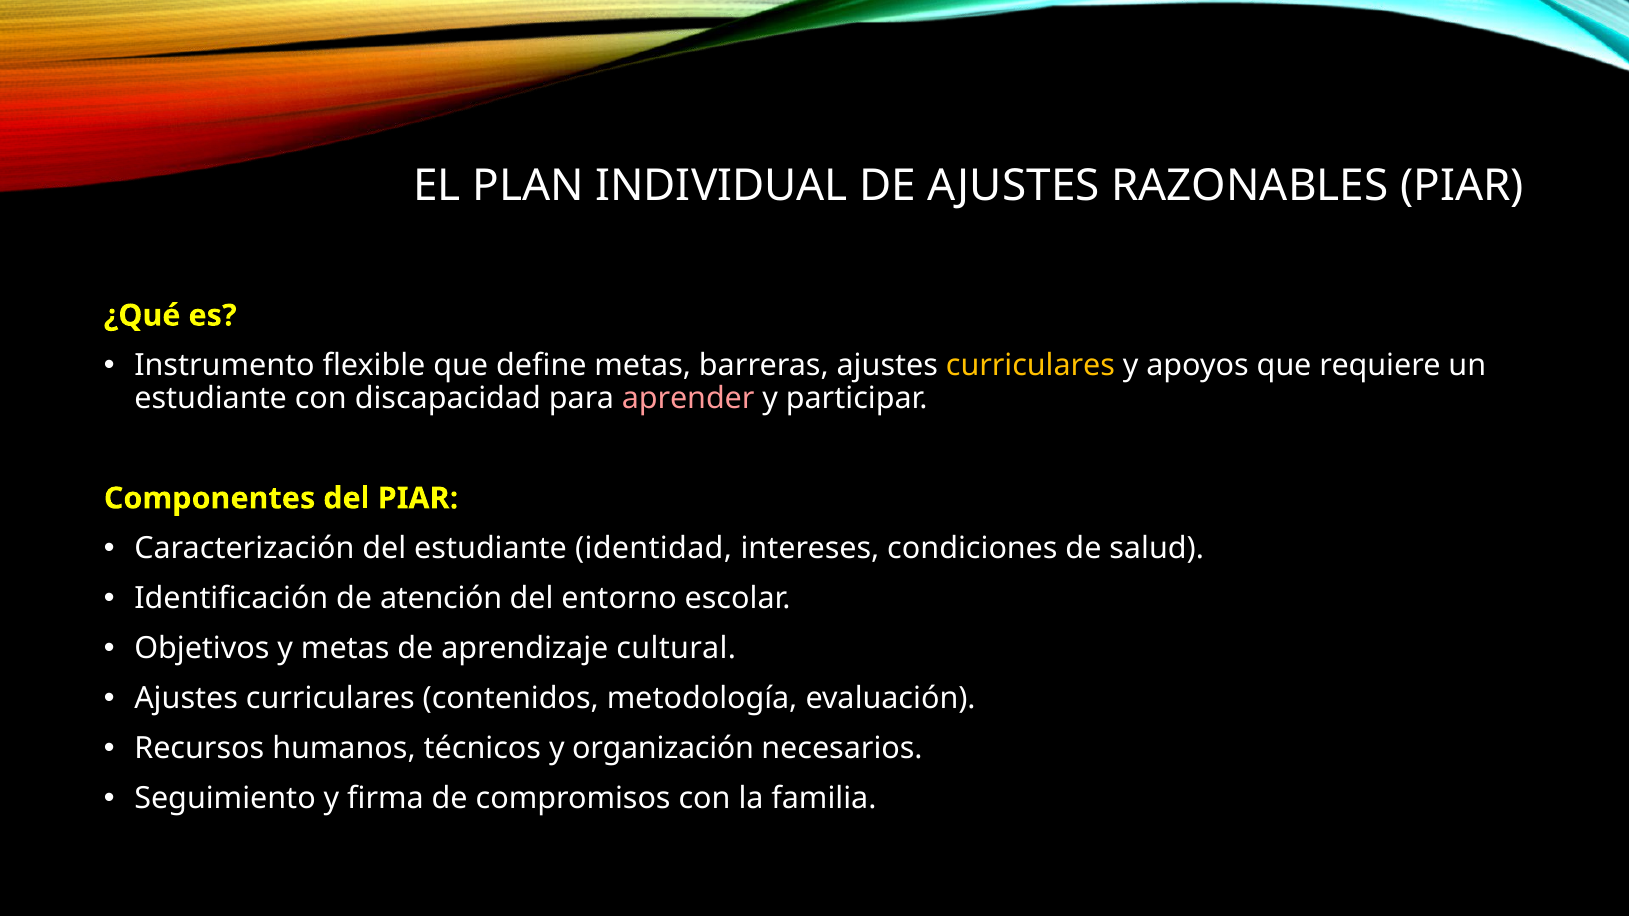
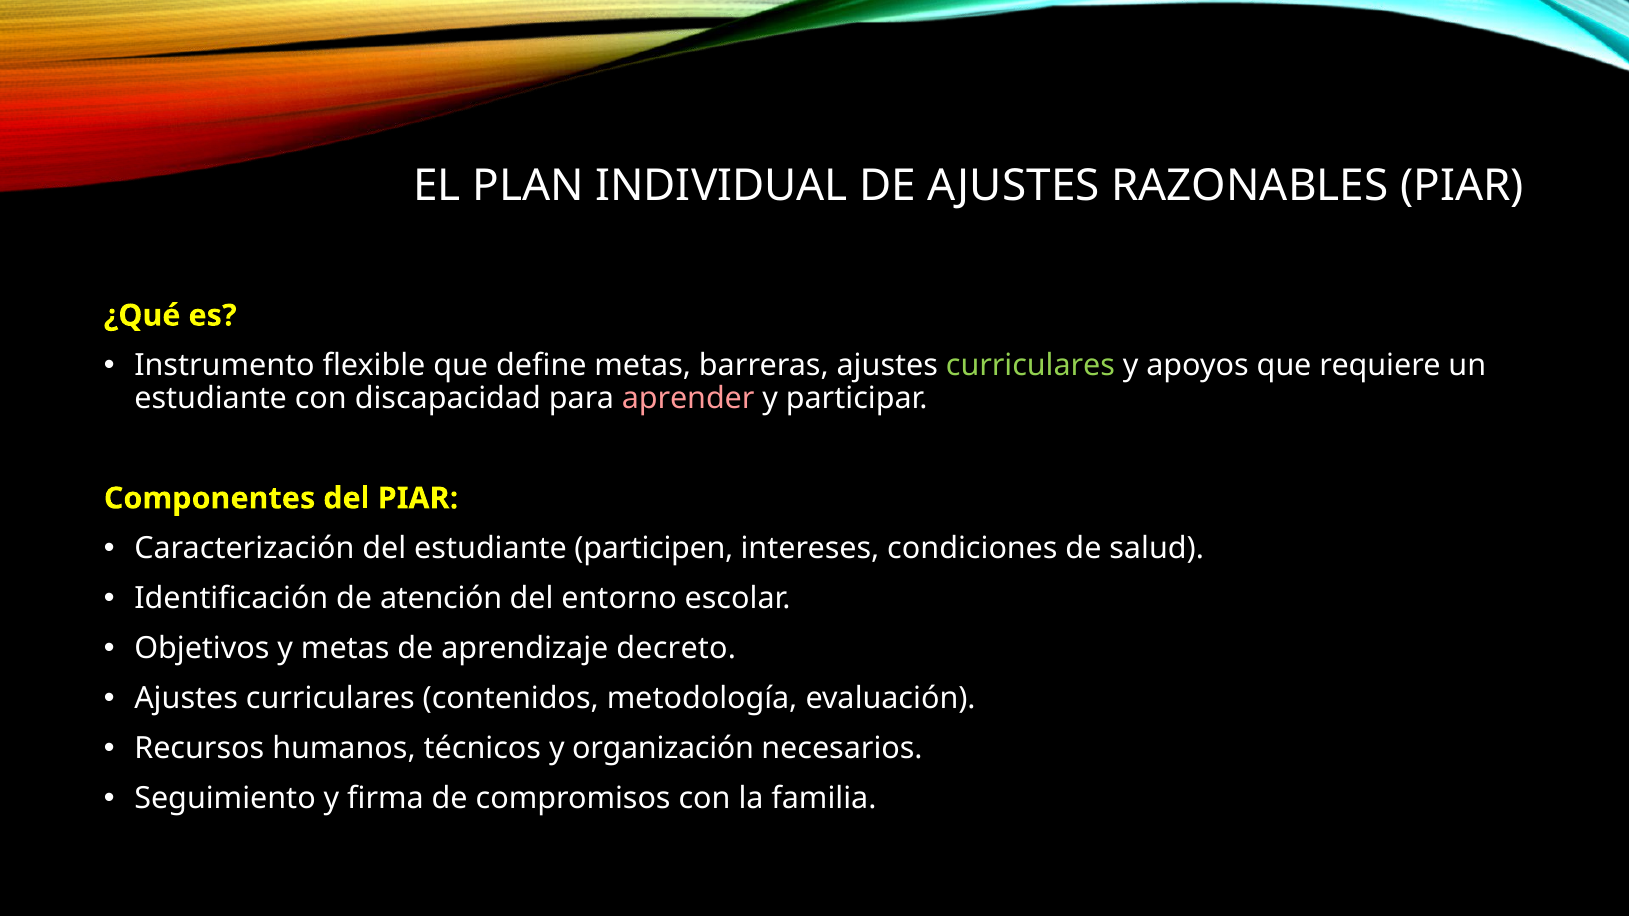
curriculares colour: yellow -> light green (1030, 366)
identidad: identidad -> participen (654, 549)
cultural: cultural -> decreto (676, 648)
